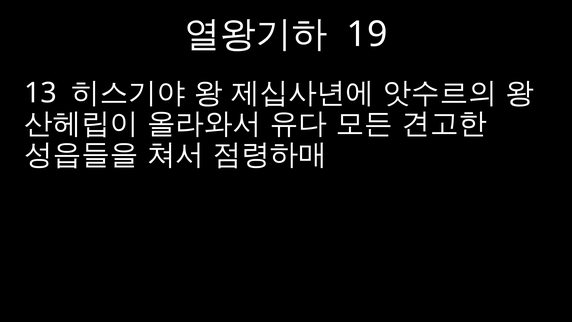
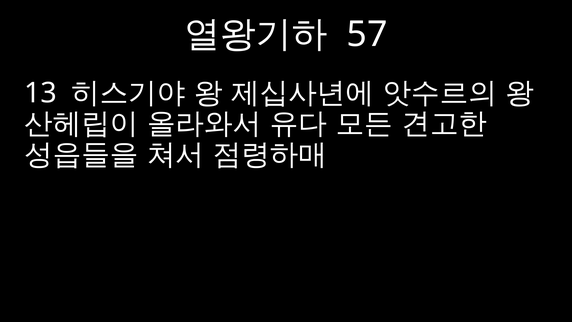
19: 19 -> 57 (367, 34)
